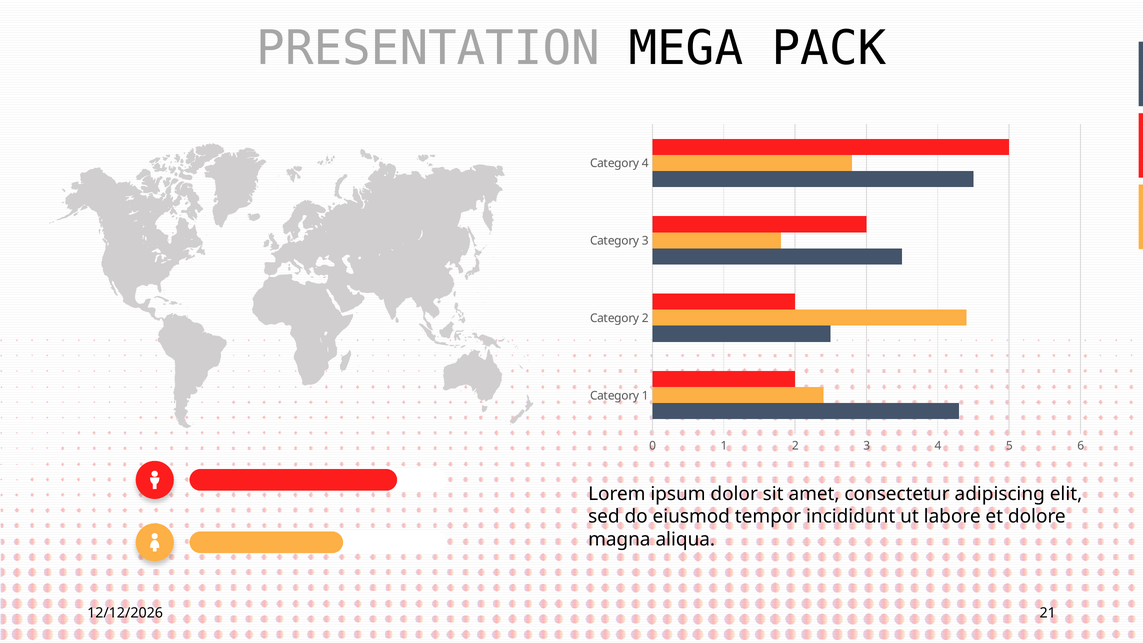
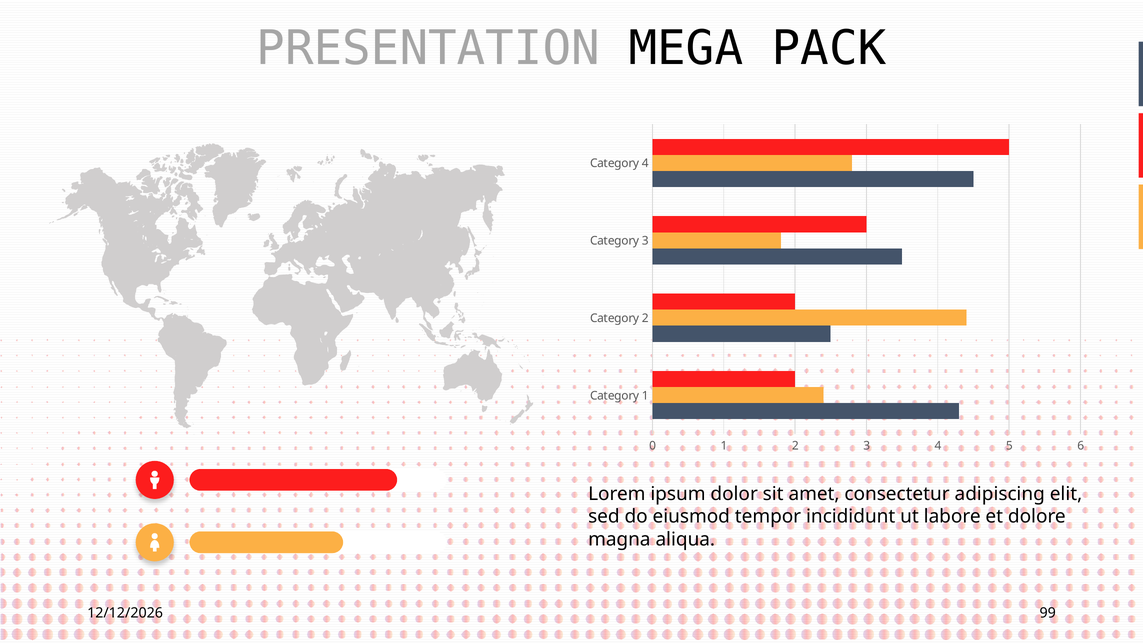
21: 21 -> 99 (1048, 613)
